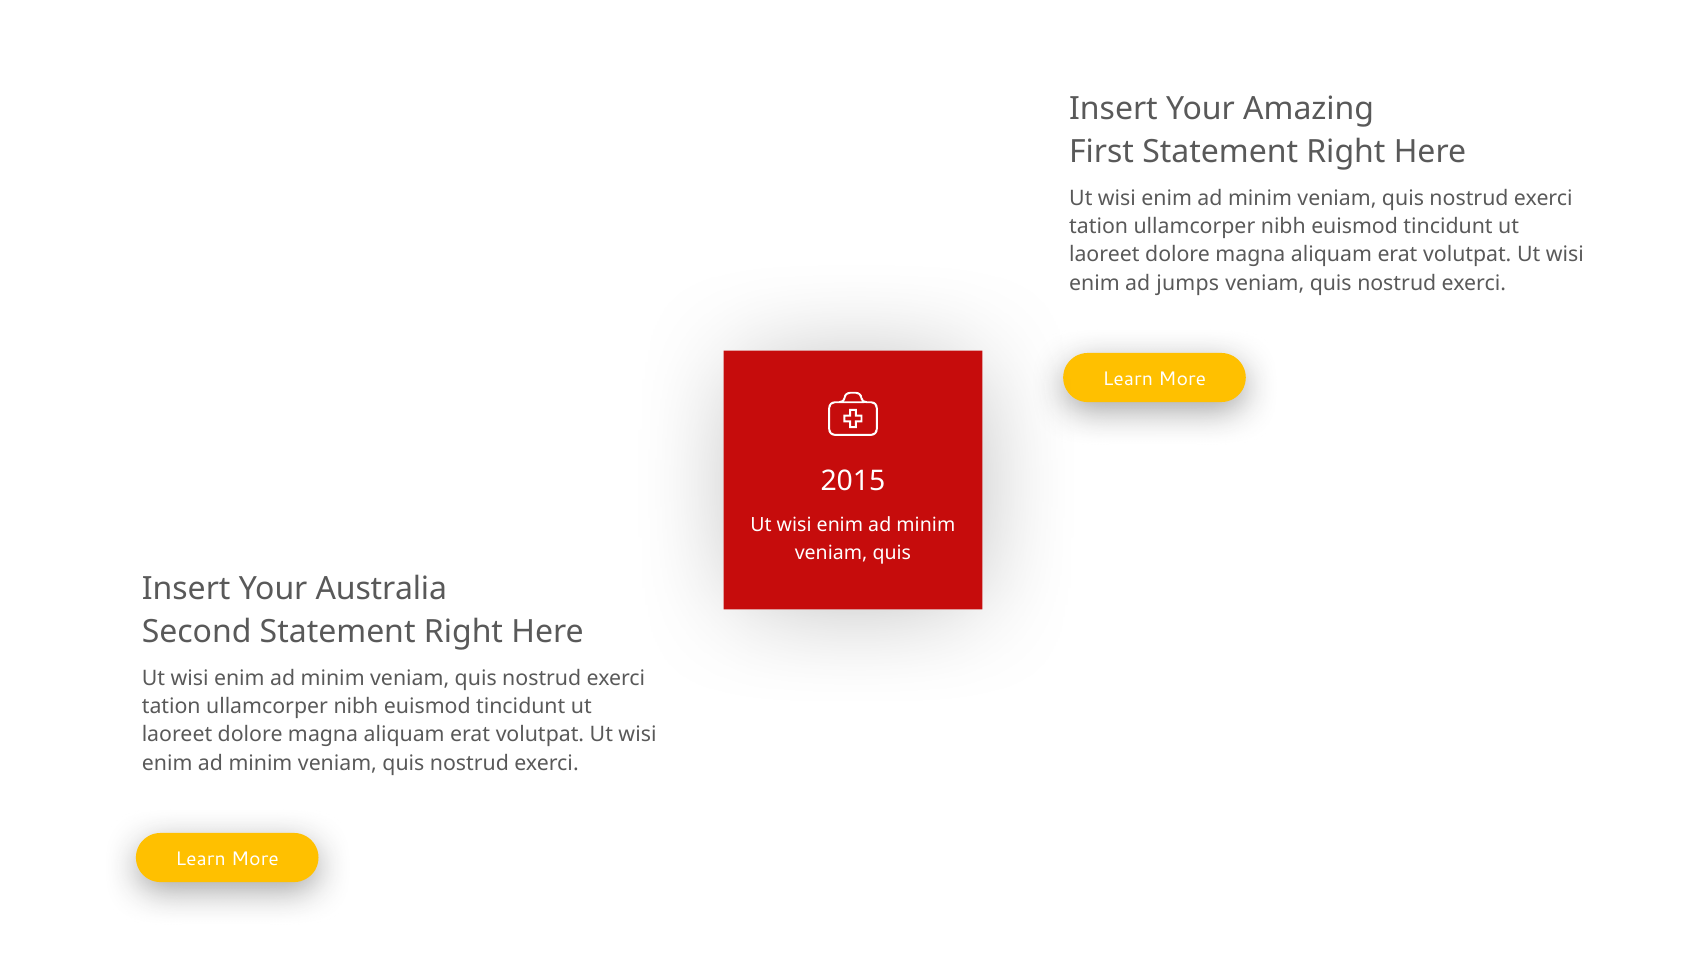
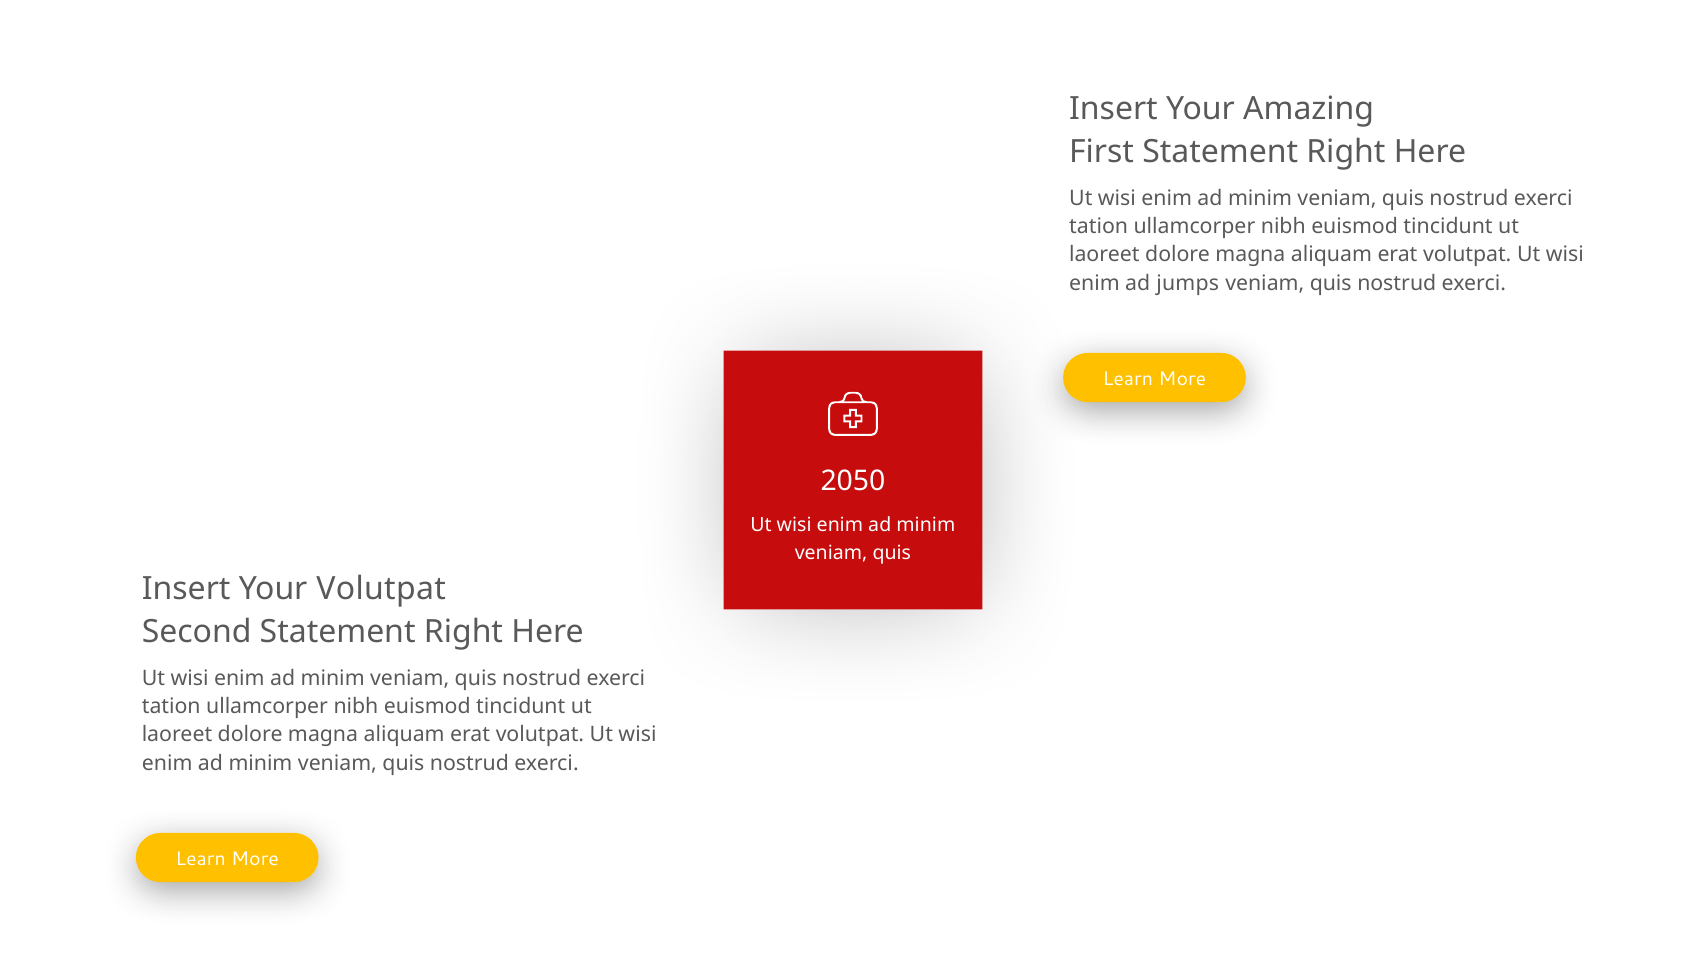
2015: 2015 -> 2050 (853, 480)
Your Australia: Australia -> Volutpat (381, 589)
